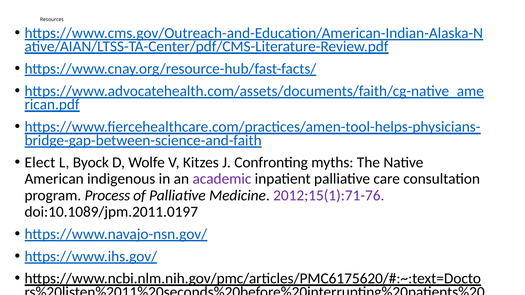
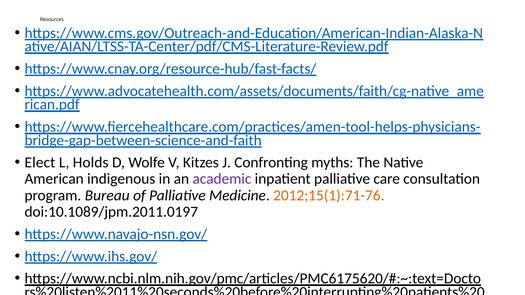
Byock: Byock -> Holds (91, 163)
Process: Process -> Bureau (107, 196)
2012;15(1):71-76 colour: purple -> orange (329, 196)
